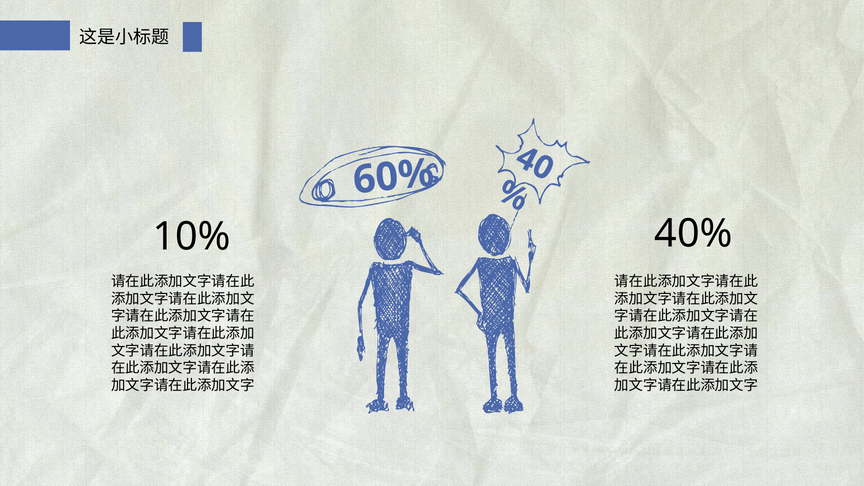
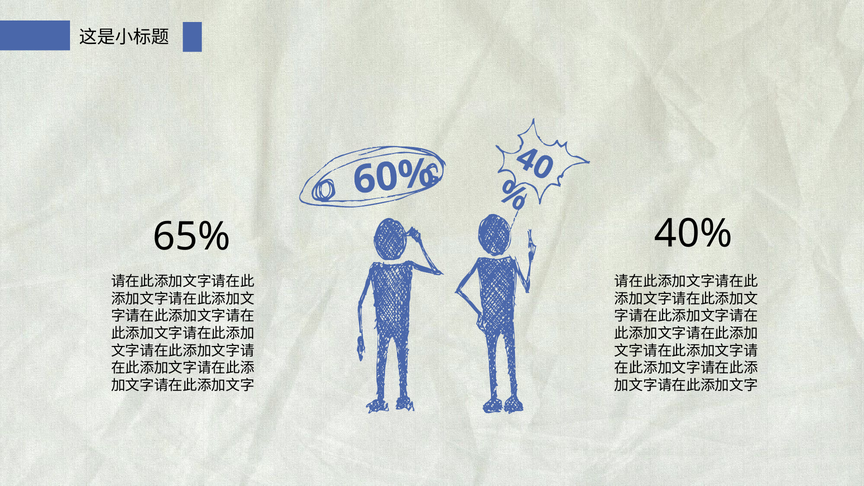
10%: 10% -> 65% (192, 237)
